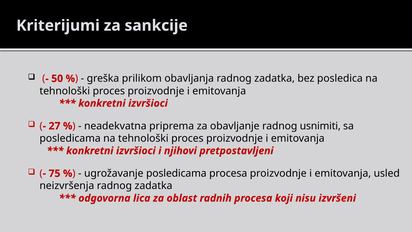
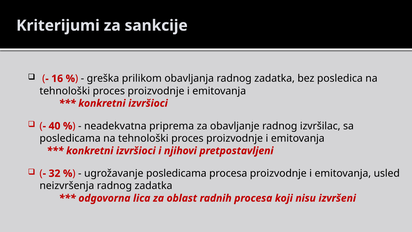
50: 50 -> 16 (57, 79)
27: 27 -> 40 (55, 126)
usnimiti: usnimiti -> izvršilac (320, 126)
75: 75 -> 32 (55, 173)
